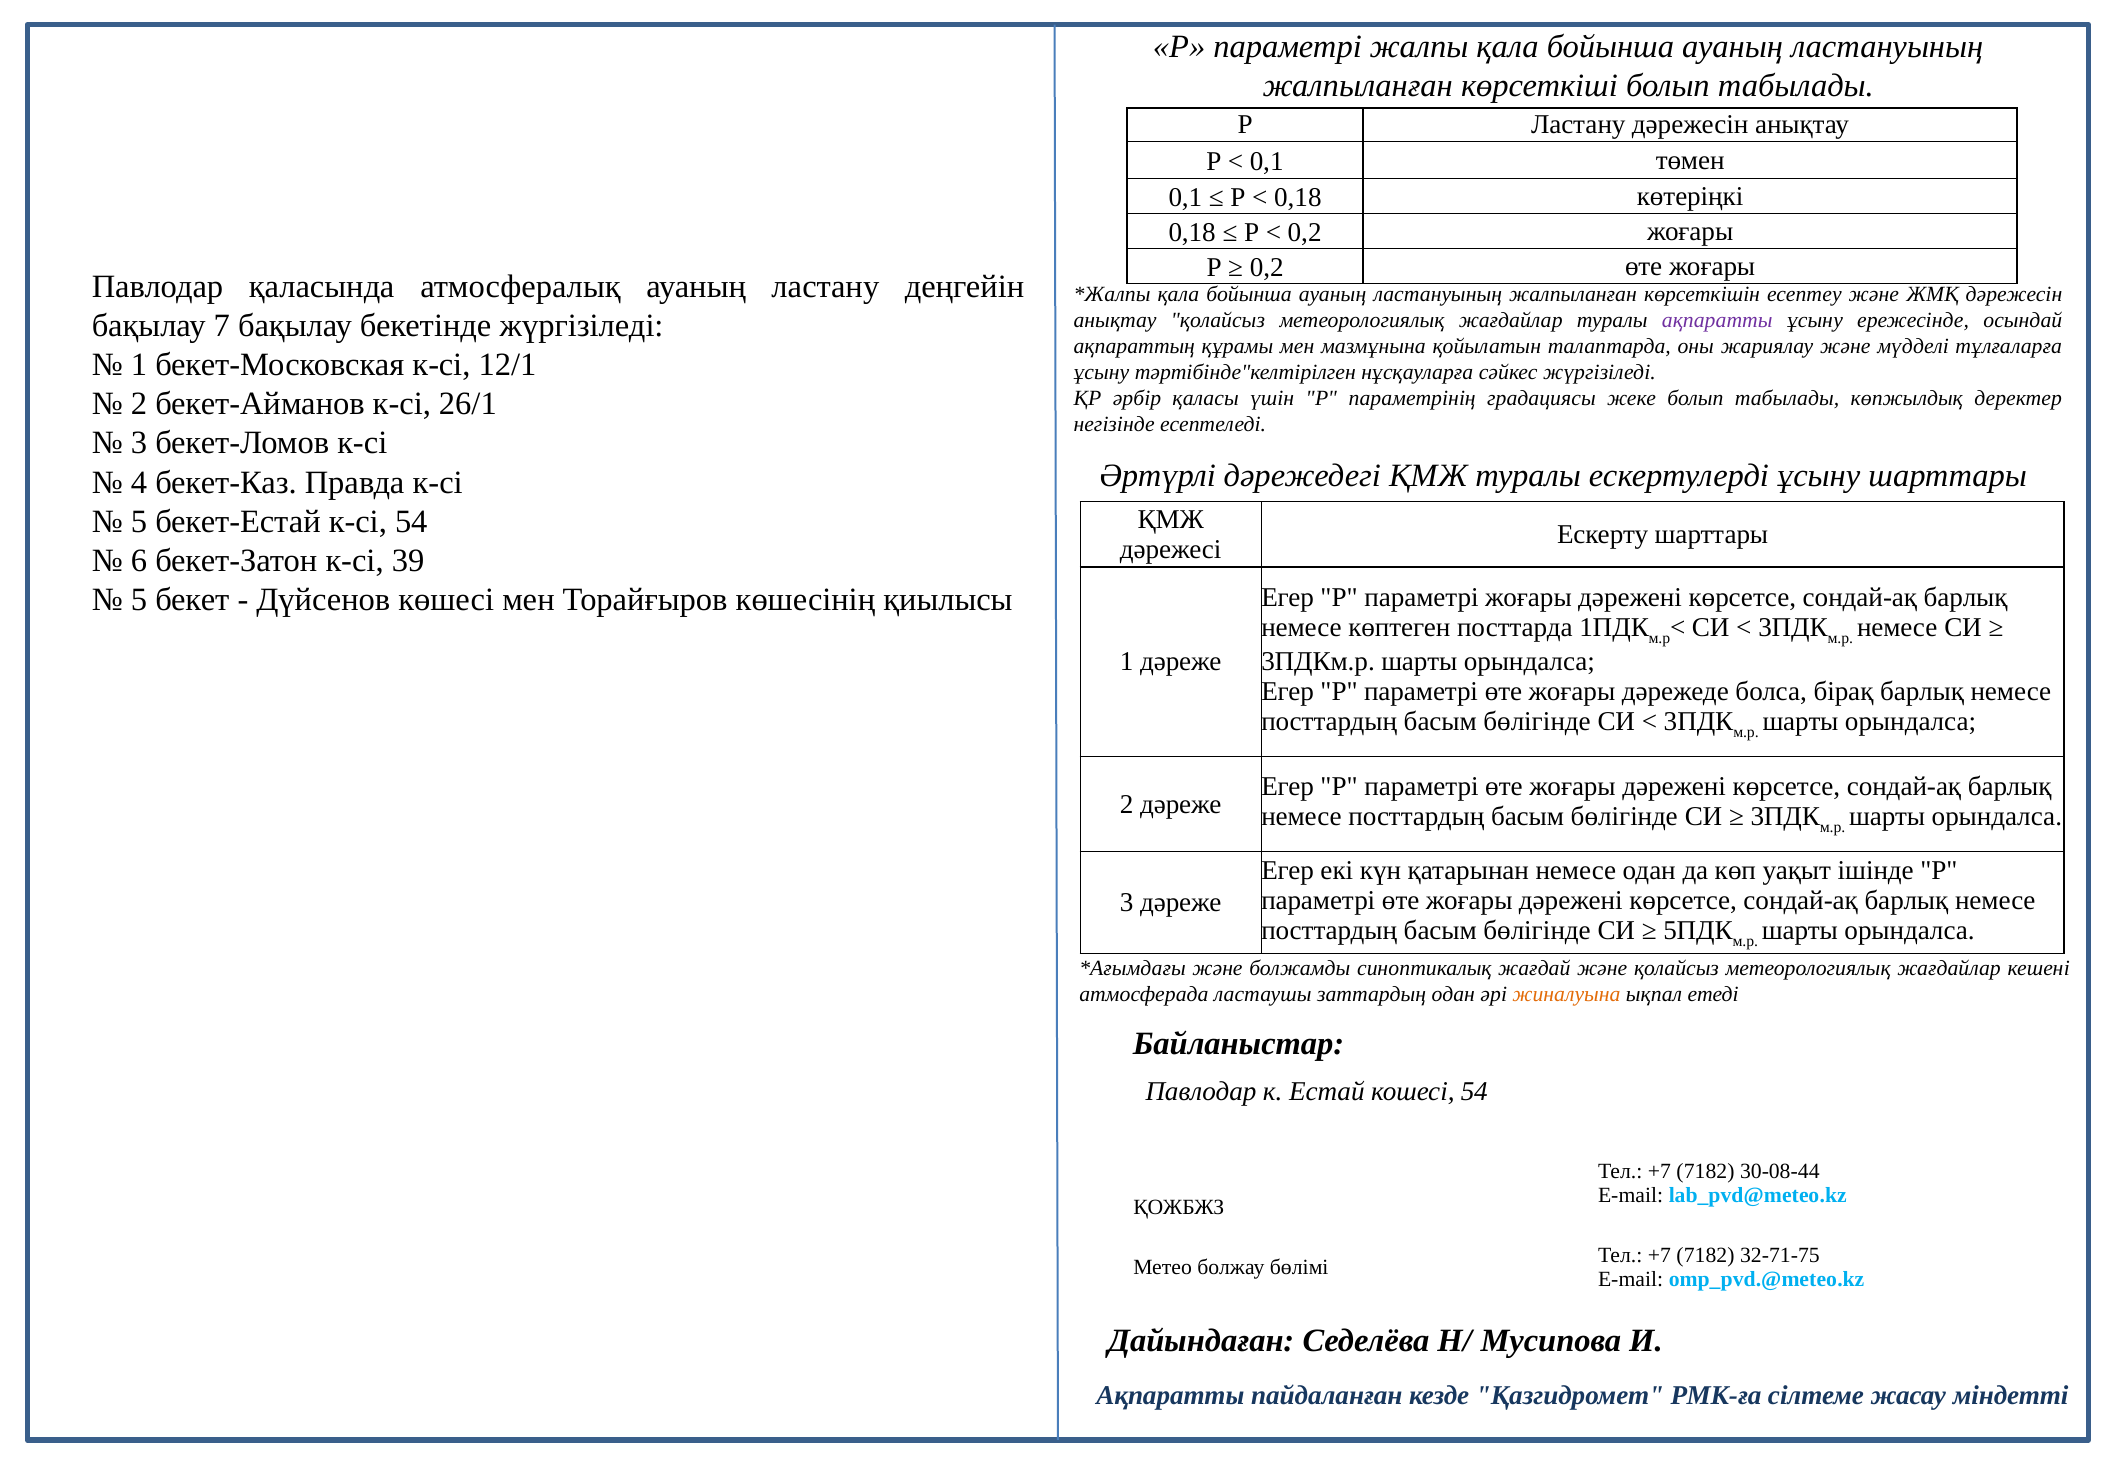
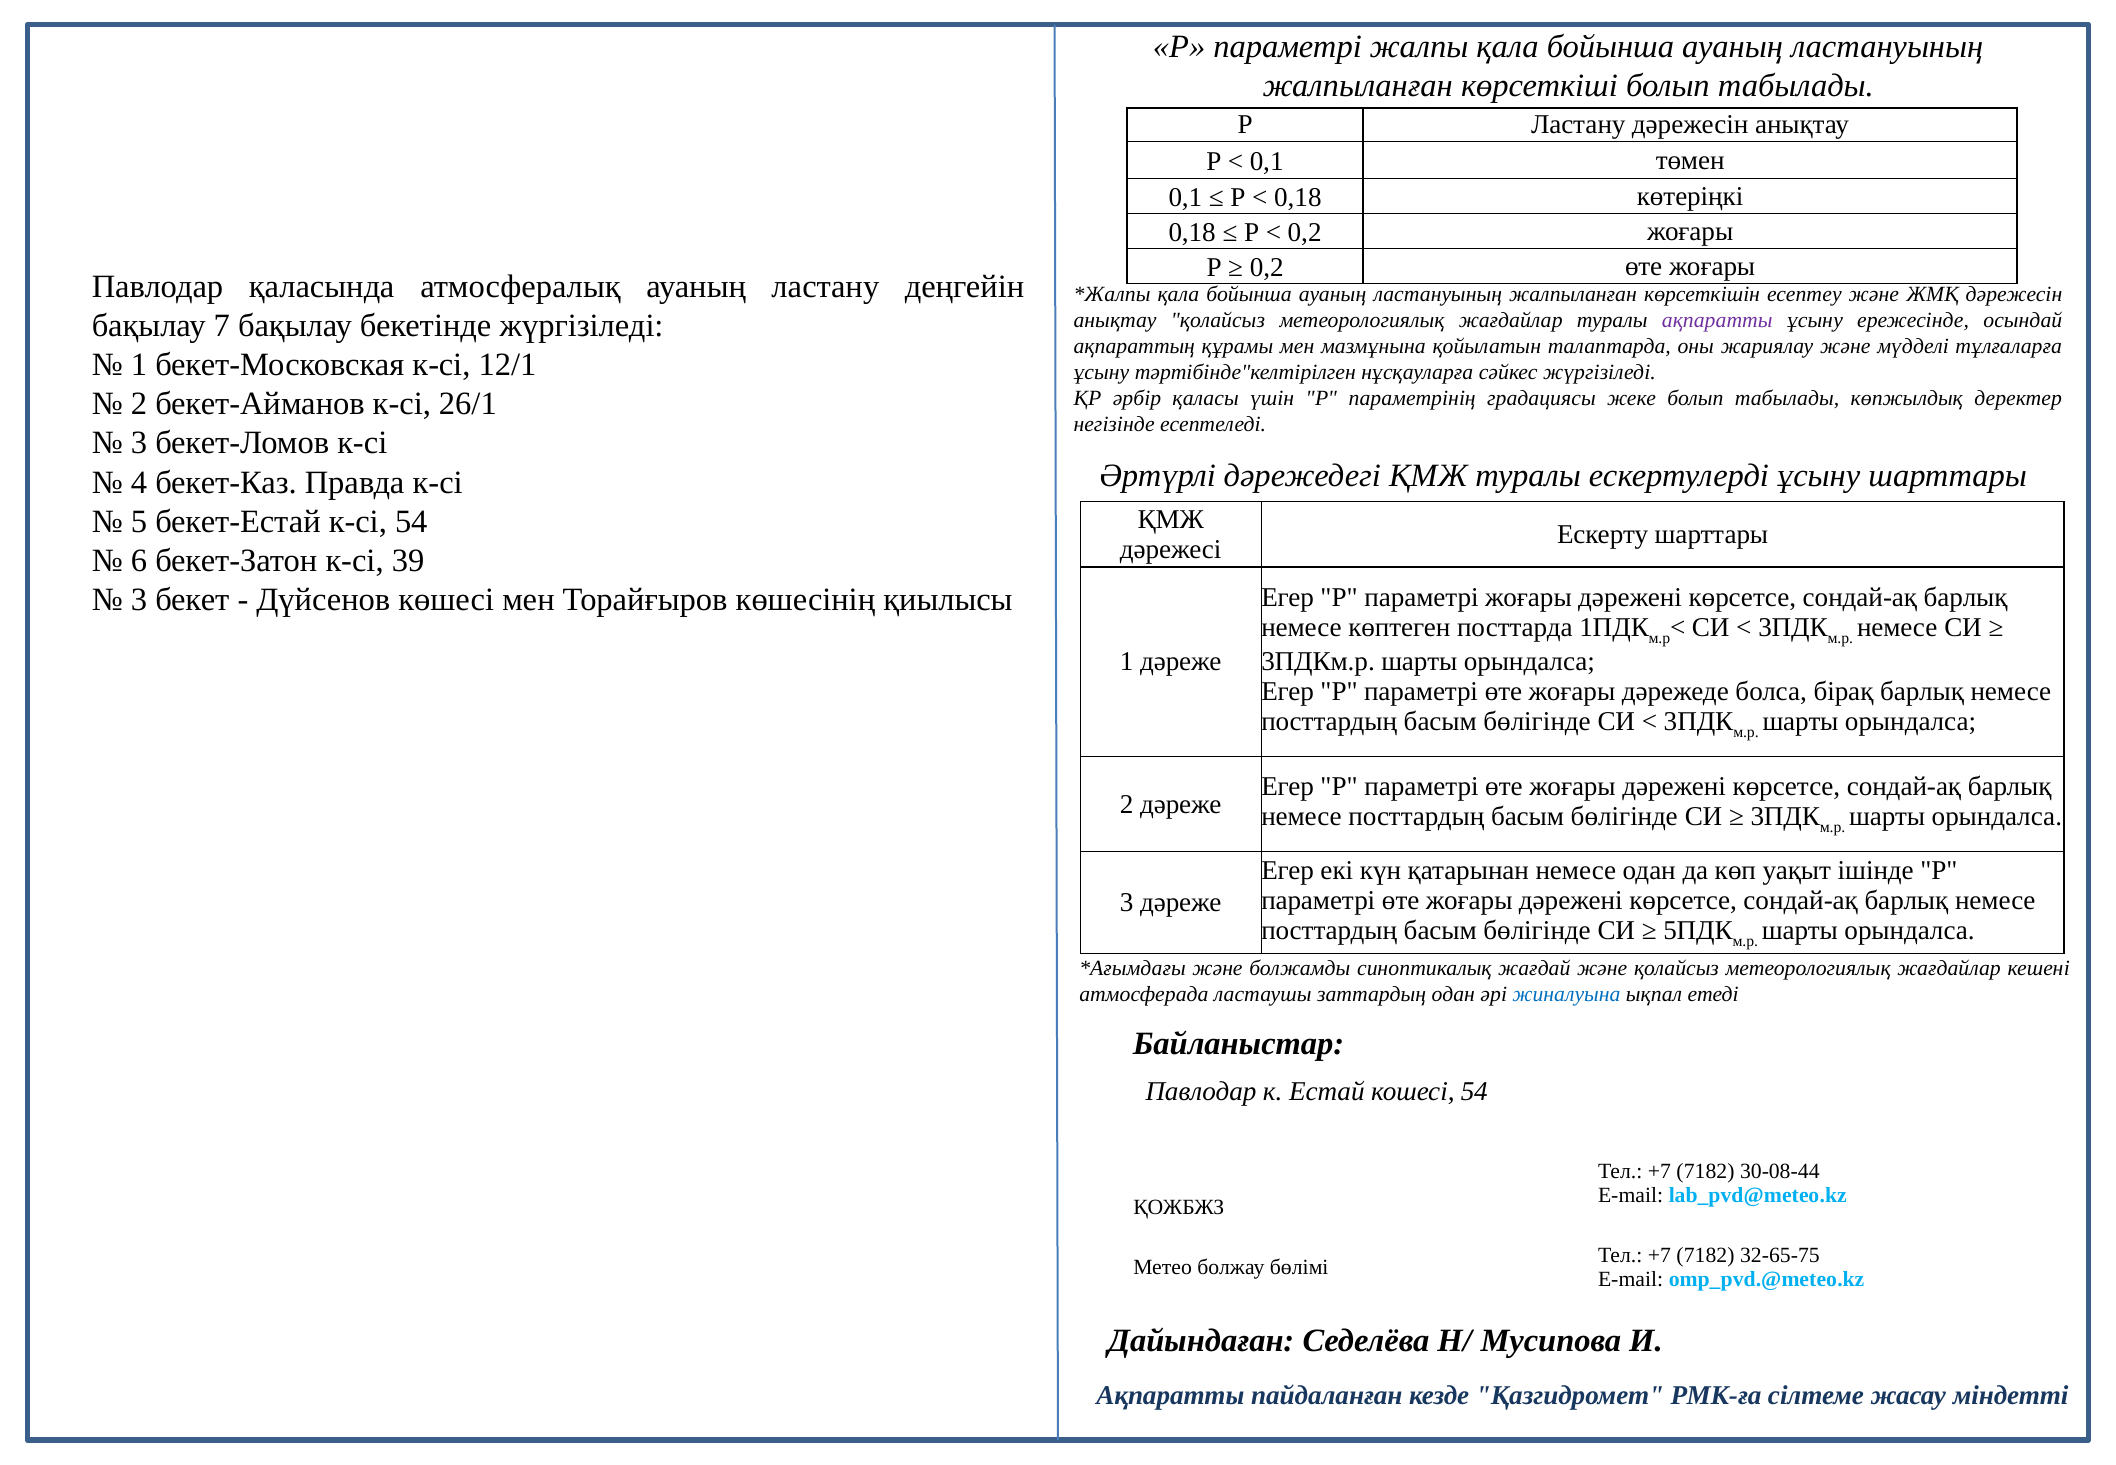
5: 5 -> 3 (139, 599)
жиналуына colour: orange -> blue (1566, 994)
32-71-75: 32-71-75 -> 32-65-75 (1780, 1256)
